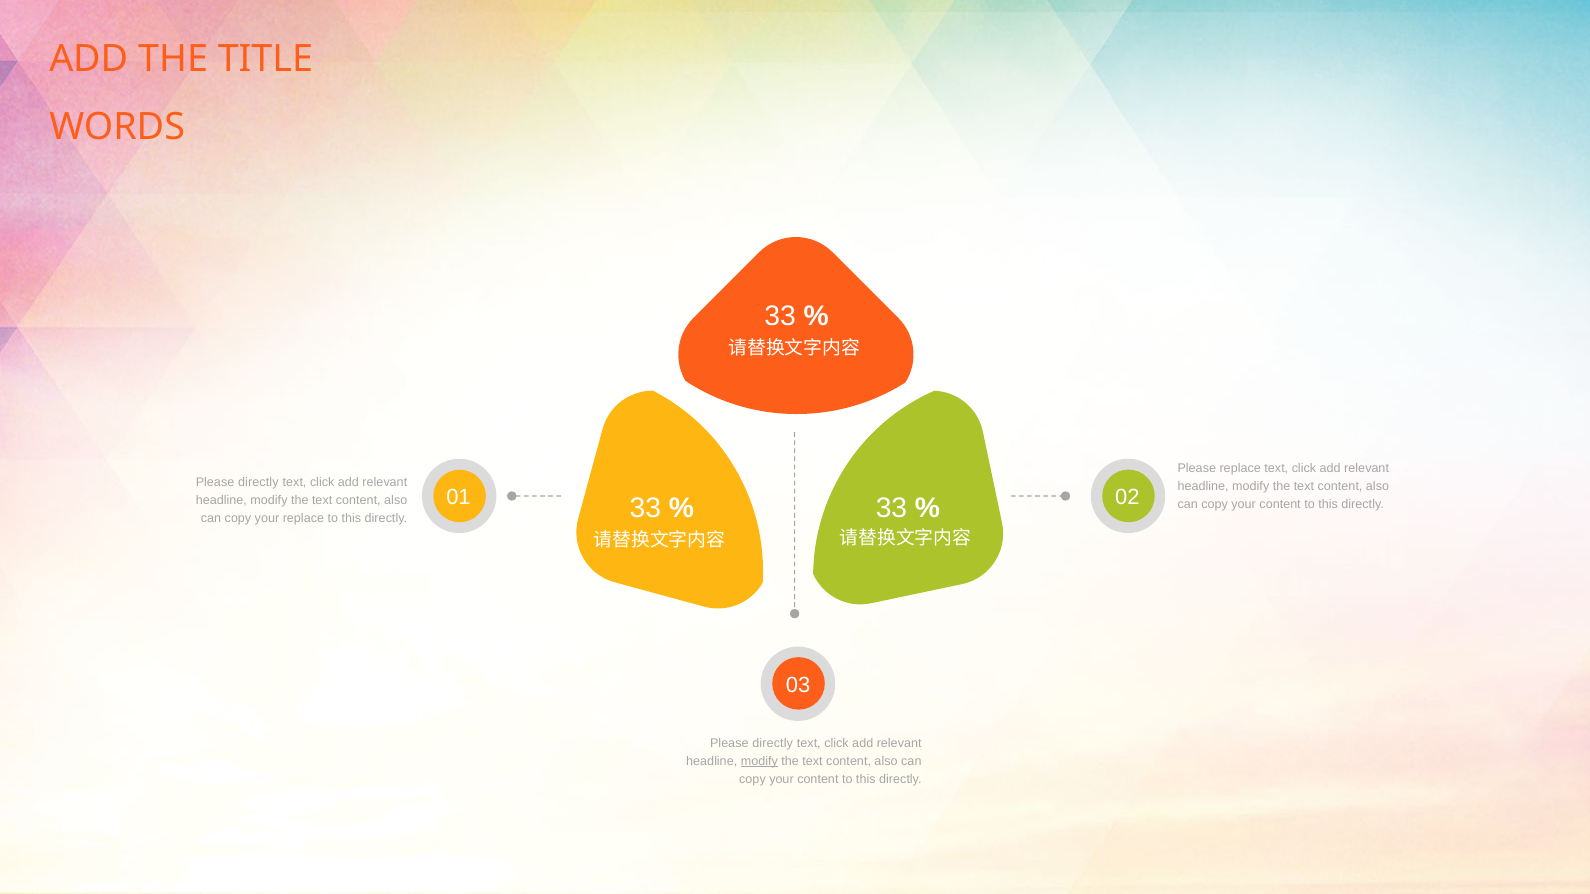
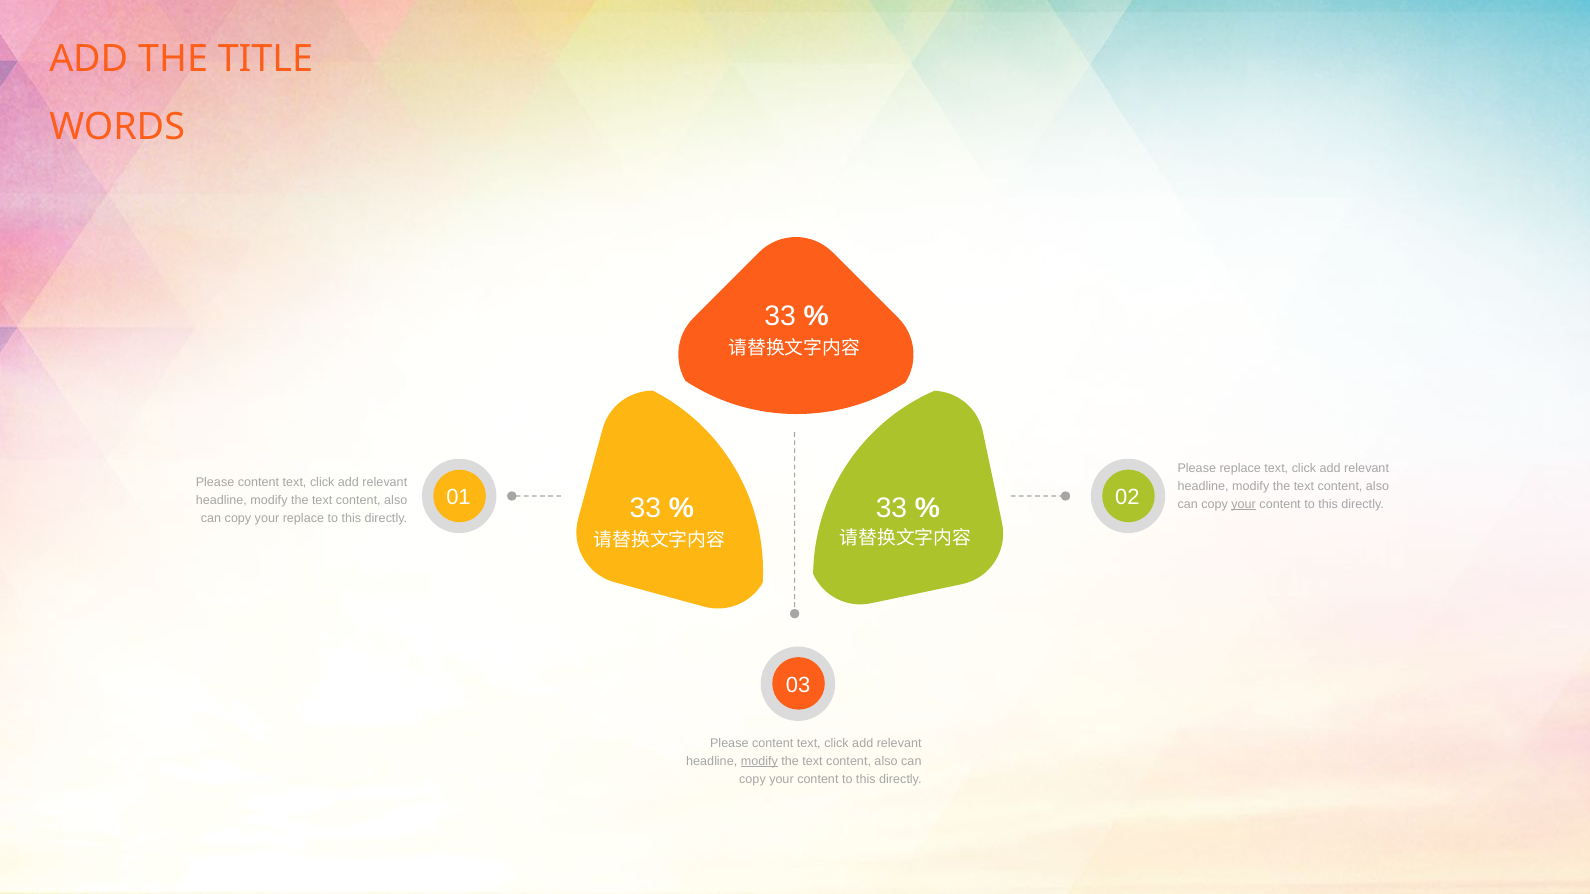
directly: directly -> content (258, 482)
your underline: none -> present (1244, 504)
directly: directly -> content (773, 743)
